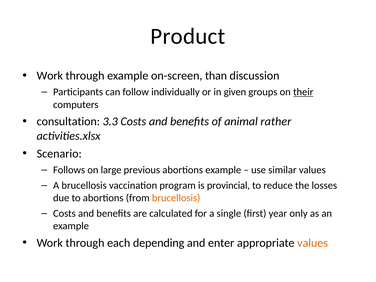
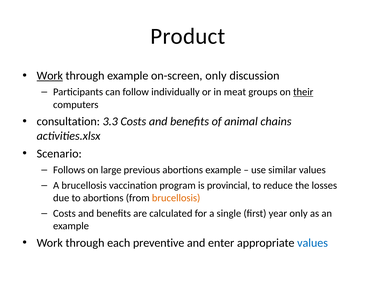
Work underline: none -> present (50, 76)
on-screen than: than -> only (216, 76)
given: given -> meat (235, 92)
rather: rather -> chains (276, 121)
depending: depending -> preventive (159, 243)
values colour: orange -> blue (313, 243)
